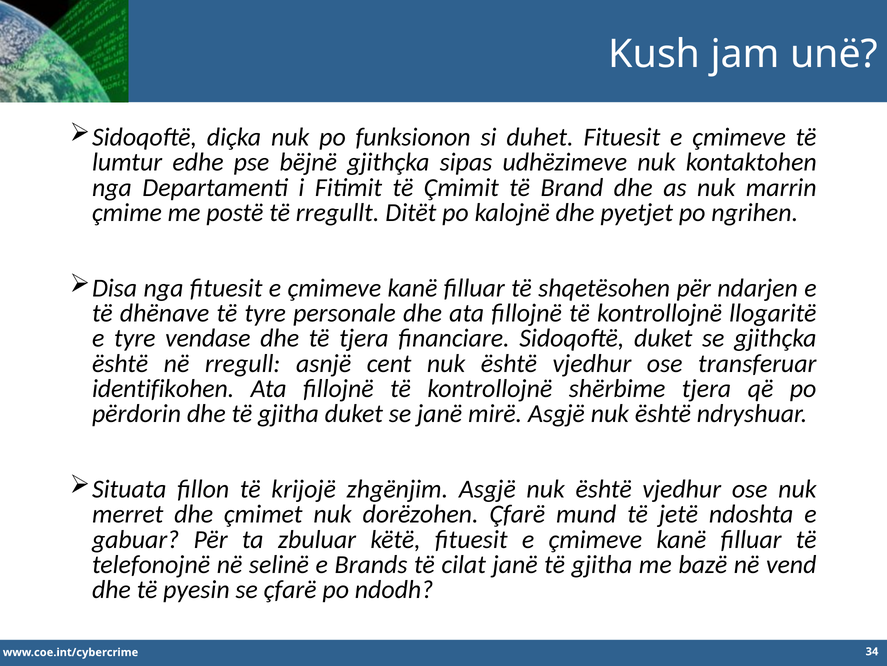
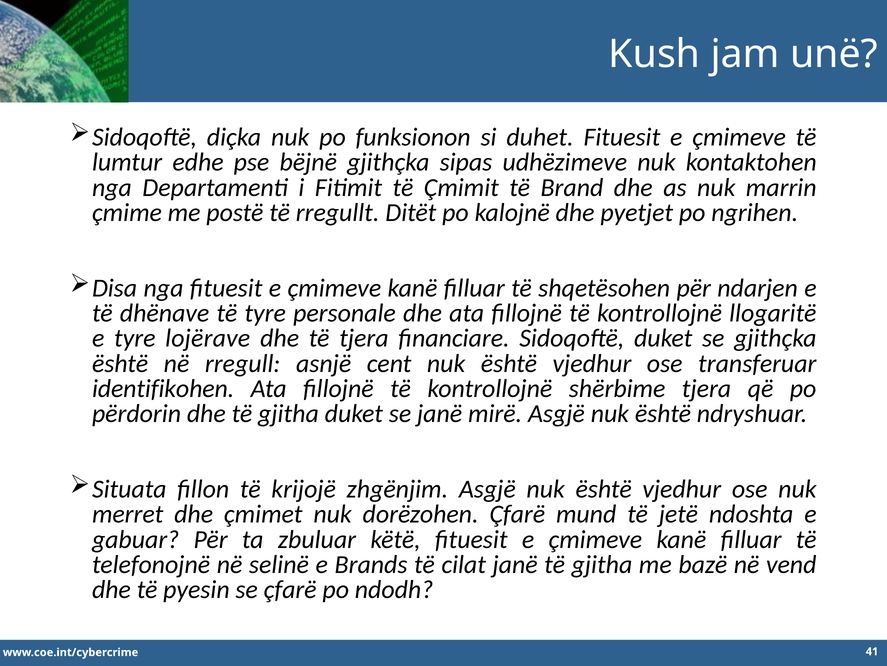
vendase: vendase -> lojërave (208, 338)
34: 34 -> 41 (872, 651)
